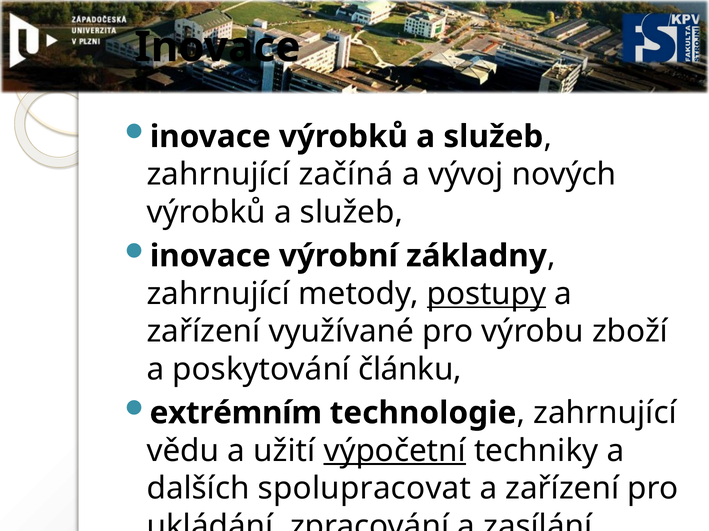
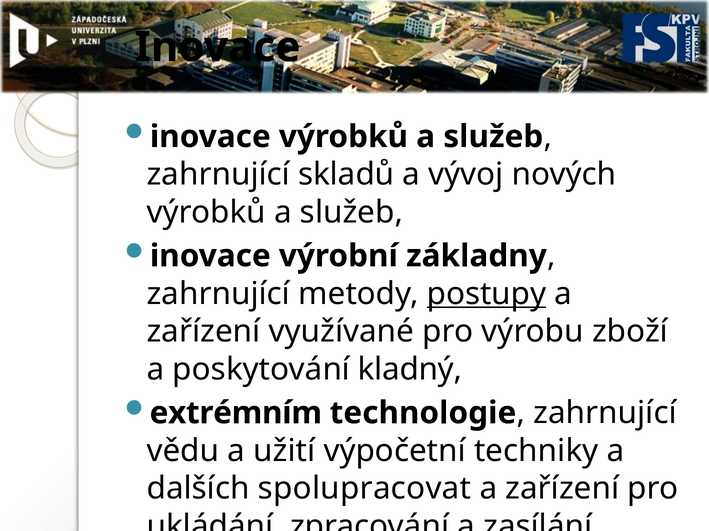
začíná: začíná -> skladů (346, 175)
článku: článku -> kladný (410, 370)
výpočetní underline: present -> none (395, 451)
